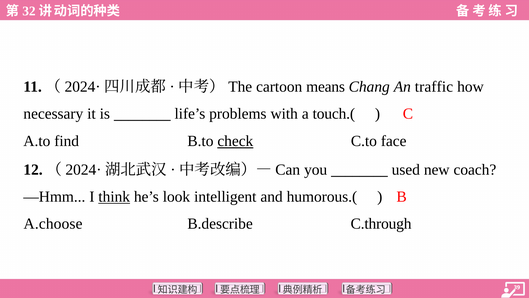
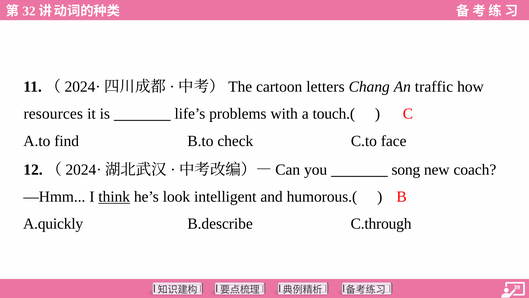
means: means -> letters (325, 87)
necessary: necessary -> resources (53, 114)
check underline: present -> none (235, 141)
used: used -> song (406, 169)
A.choose: A.choose -> A.quickly (53, 223)
